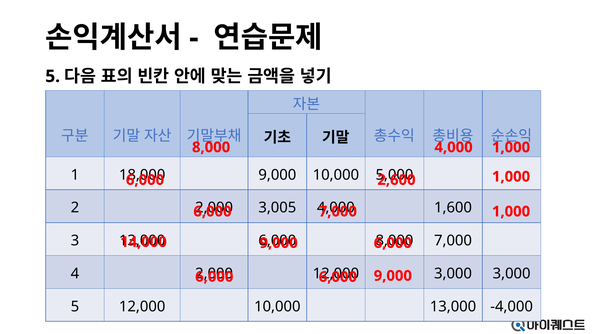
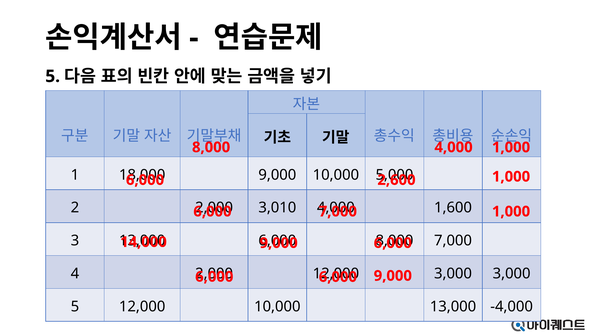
3,005: 3,005 -> 3,010 (277, 208)
